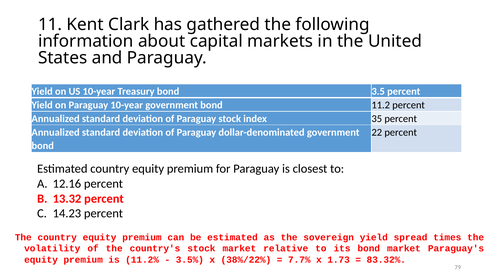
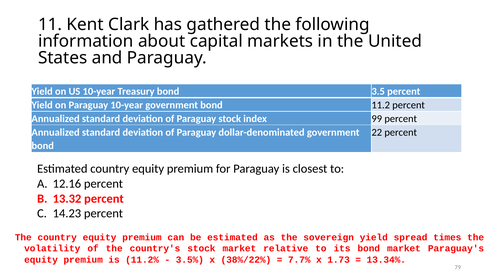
35: 35 -> 99 (377, 119)
83.32%: 83.32% -> 13.34% (386, 260)
